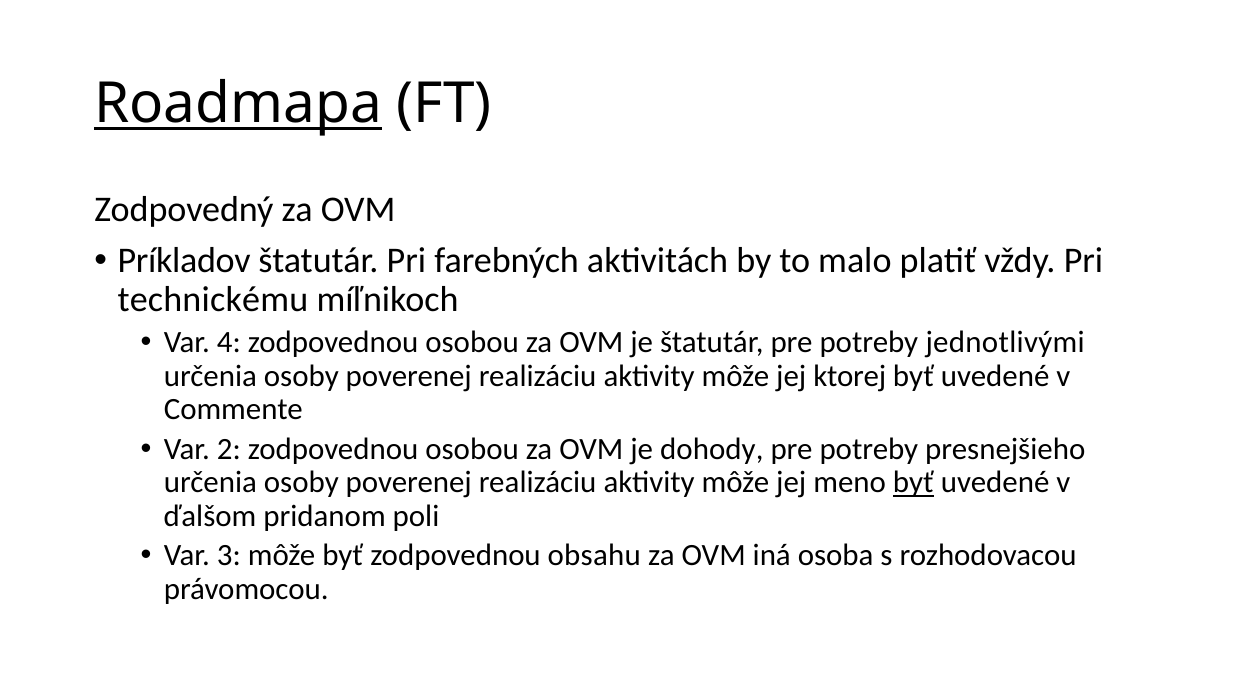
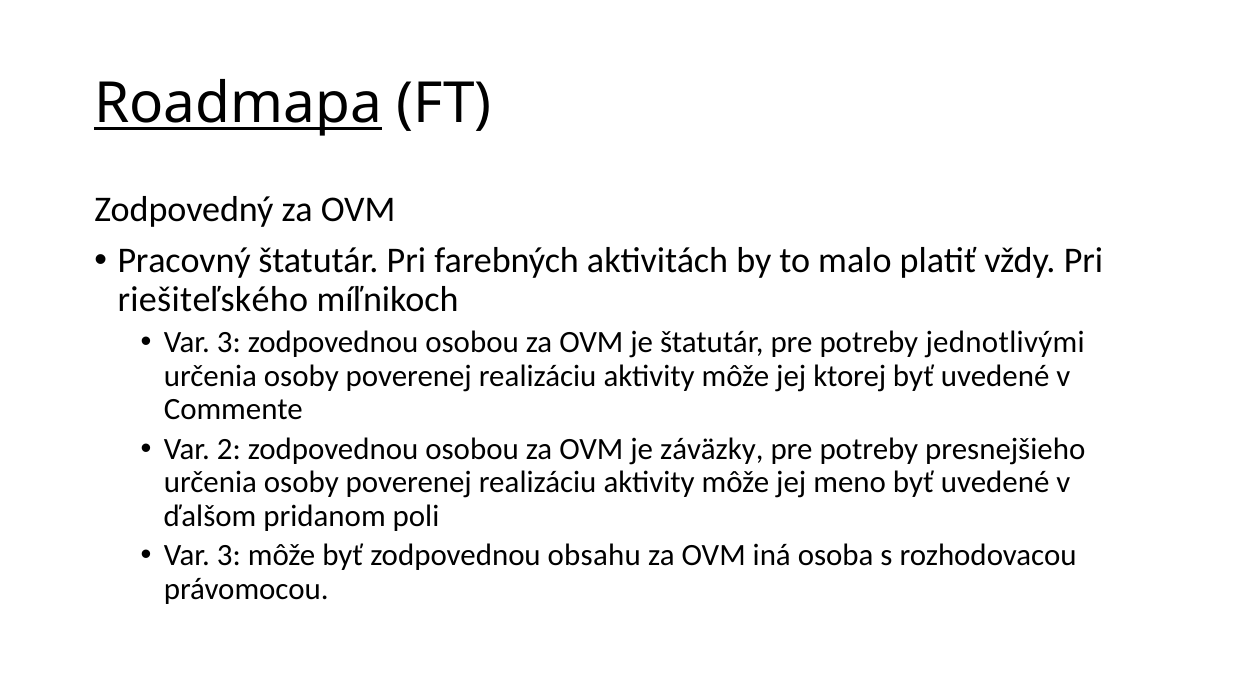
Príkladov: Príkladov -> Pracovný (184, 261)
technickému: technickému -> riešiteľského (213, 300)
4: 4 -> 3 (229, 342)
dohody: dohody -> záväzky (712, 449)
byť underline: present -> none (913, 482)
